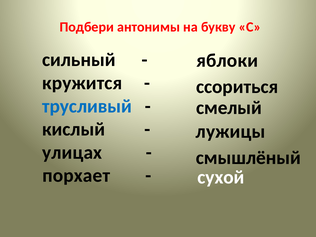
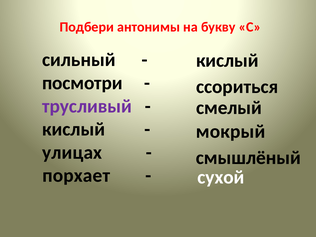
яблоки: яблоки -> кислый (227, 61)
кружится: кружится -> посмотри (82, 83)
трусливый colour: blue -> purple (87, 106)
лужицы: лужицы -> мокрый (231, 132)
